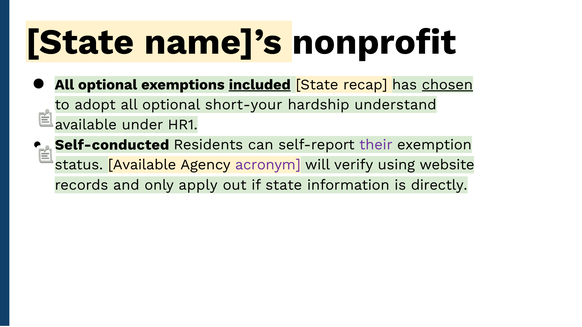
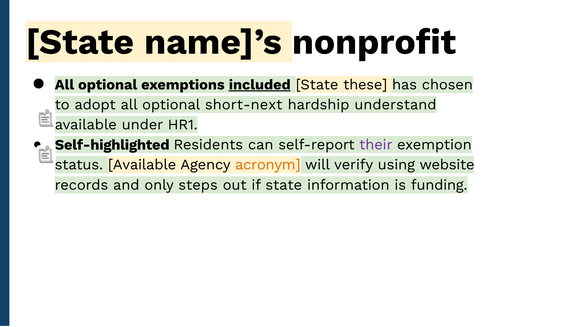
recap: recap -> these (365, 85)
chosen underline: present -> none (447, 85)
short-your: short-your -> short-next (244, 105)
Self-conducted: Self-conducted -> Self-highlighted (112, 145)
acronym colour: purple -> orange (268, 165)
apply: apply -> steps (198, 185)
directly: directly -> funding (439, 185)
